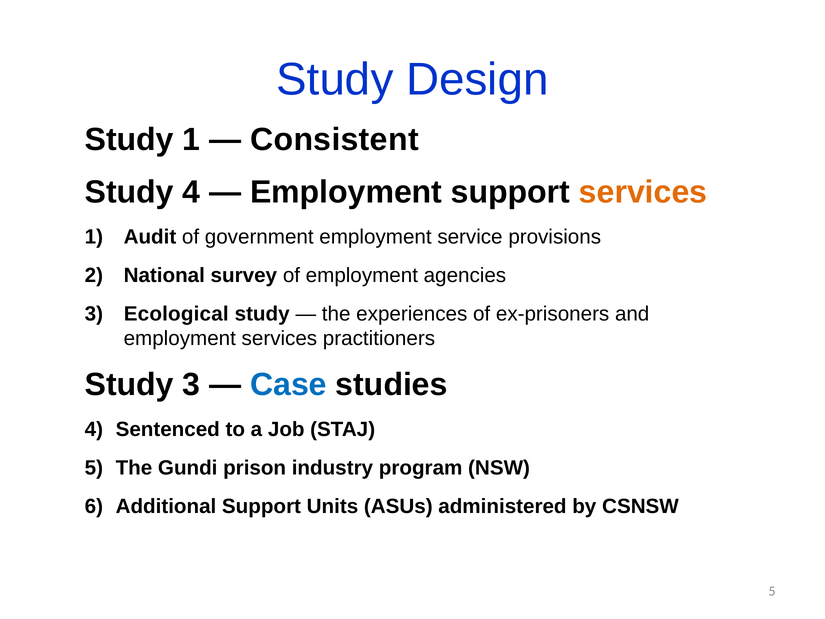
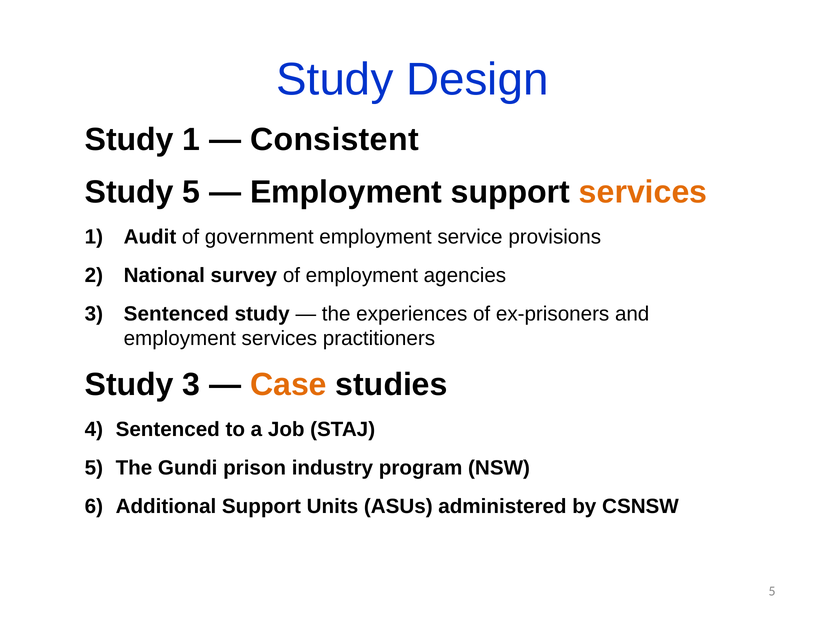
Study 4: 4 -> 5 (191, 192)
3 Ecological: Ecological -> Sentenced (176, 314)
Case colour: blue -> orange (288, 385)
